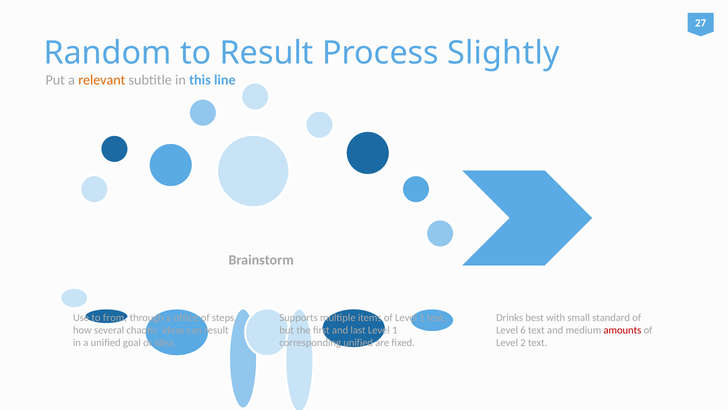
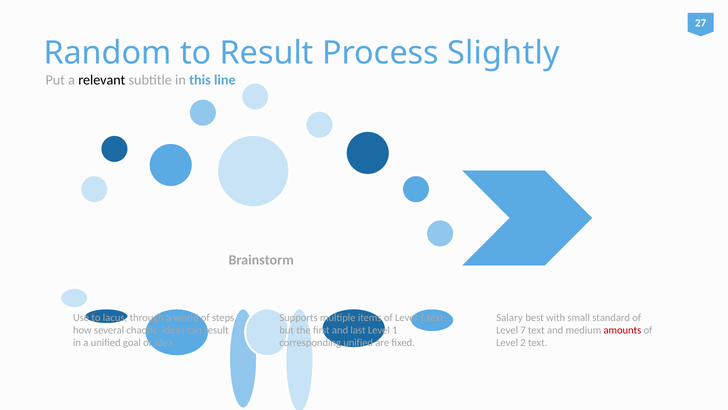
relevant colour: orange -> black (102, 80)
from: from -> lacus (115, 317)
office: office -> world (186, 317)
Drinks: Drinks -> Salary (510, 317)
6: 6 -> 7 (523, 330)
